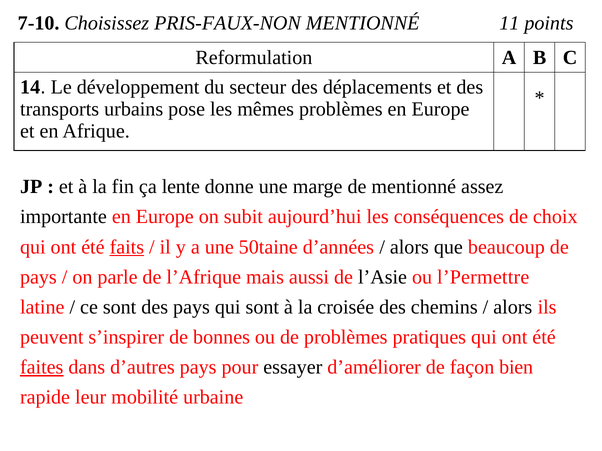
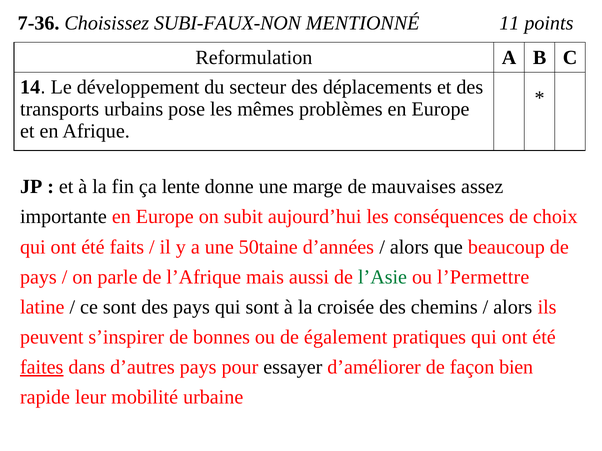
7-10: 7-10 -> 7-36 (39, 23)
PRIS-FAUX-NON: PRIS-FAUX-NON -> SUBI-FAUX-NON (228, 23)
de mentionné: mentionné -> mauvaises (414, 187)
faits underline: present -> none (127, 247)
l’Asie colour: black -> green (383, 277)
de problèmes: problèmes -> également (346, 338)
